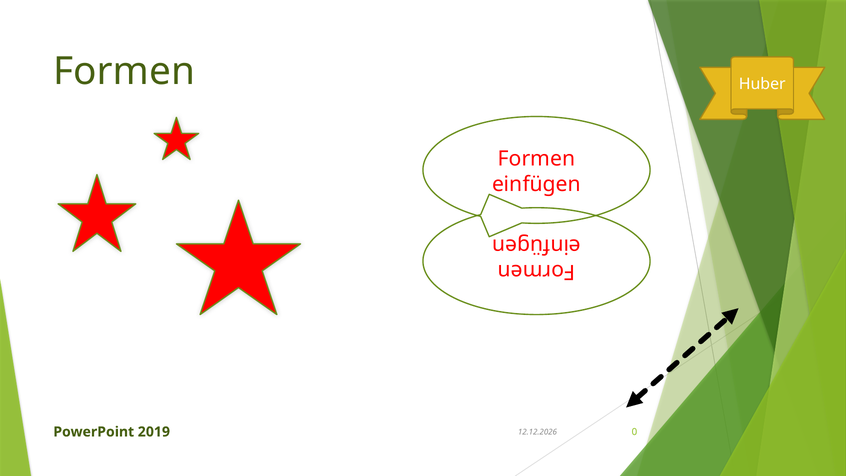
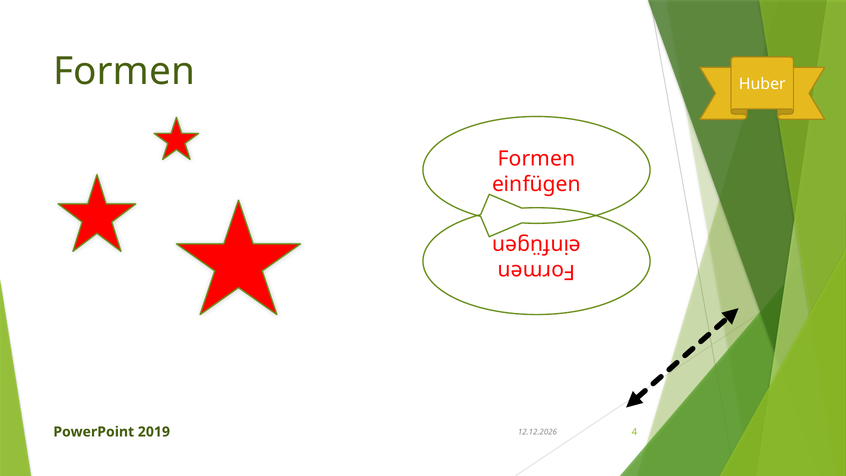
0: 0 -> 4 (634, 432)
